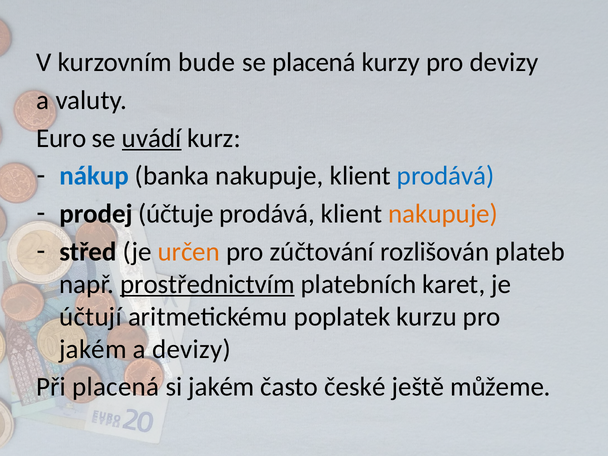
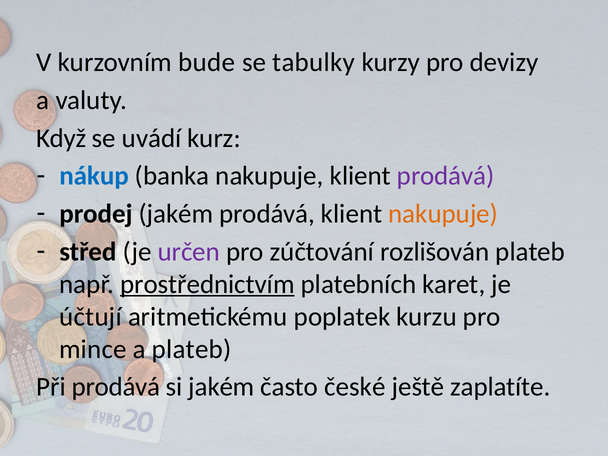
se placená: placená -> tabulky (314, 62)
Euro: Euro -> Když (61, 138)
uvádí underline: present -> none (152, 138)
prodává colour: blue -> purple (446, 176)
prodej účtuje: účtuje -> jakém (176, 214)
určen colour: orange -> purple (189, 252)
jakém: jakém -> mince (93, 349)
a devizy: devizy -> plateb (192, 349)
Při placená: placená -> prodává (116, 387)
můžeme: můžeme -> zaplatíte (500, 387)
